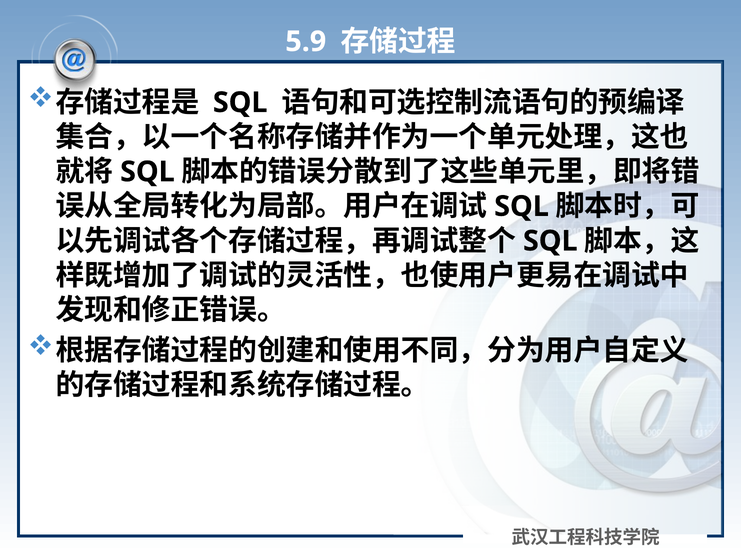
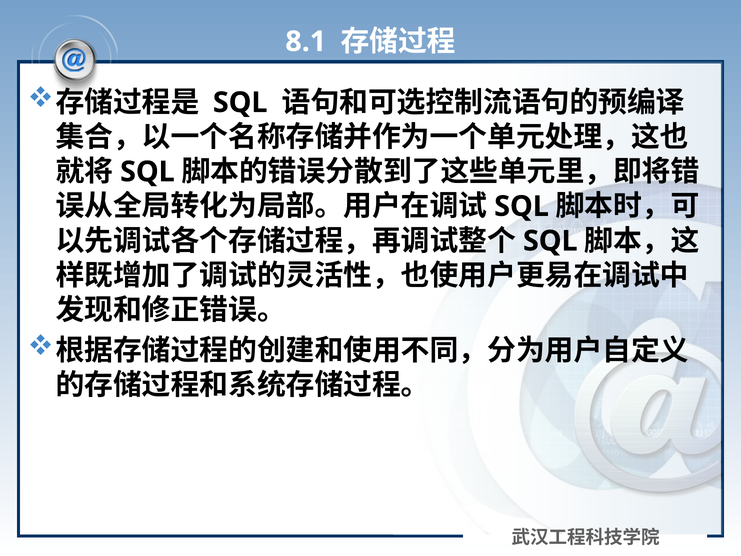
5.9: 5.9 -> 8.1 (306, 42)
